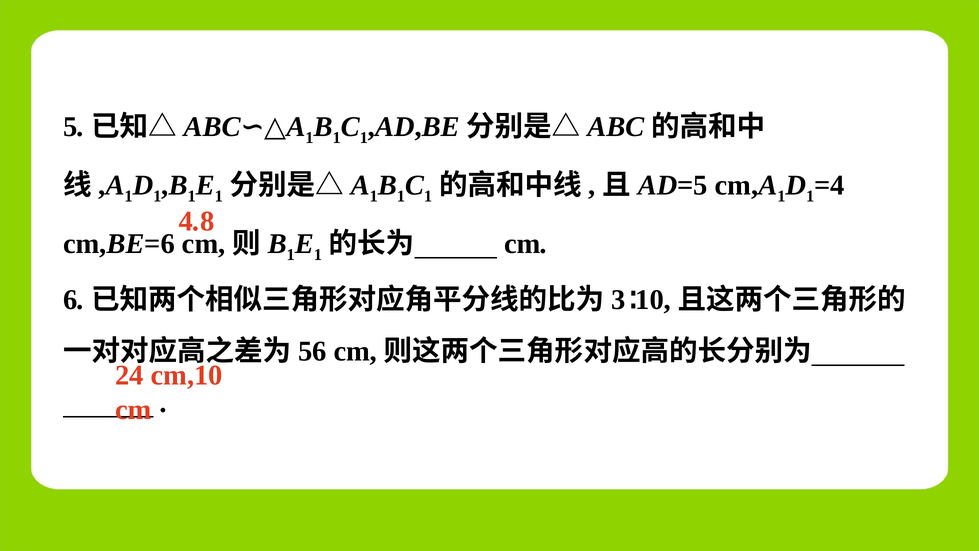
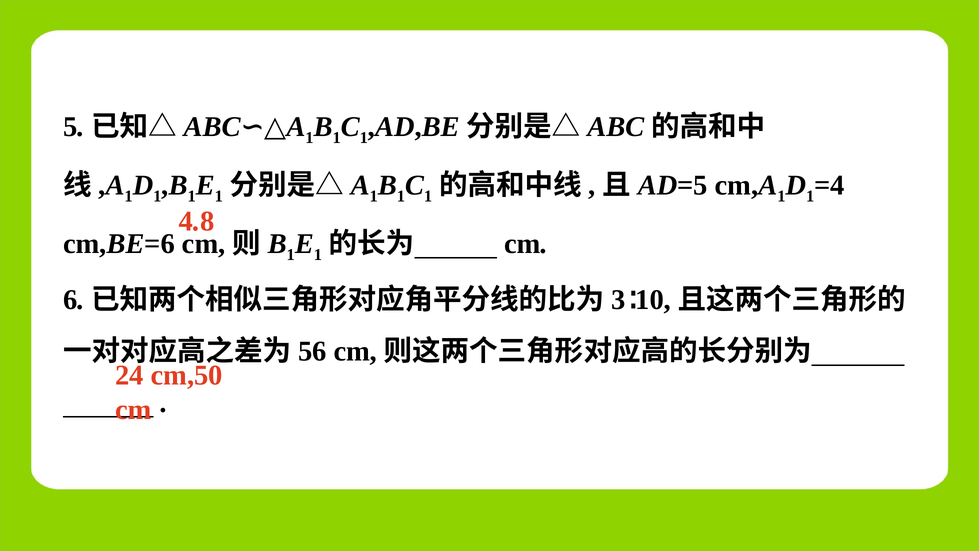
cm,10: cm,10 -> cm,50 (187, 375)
